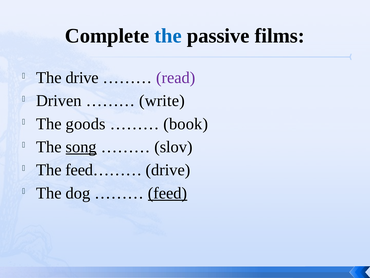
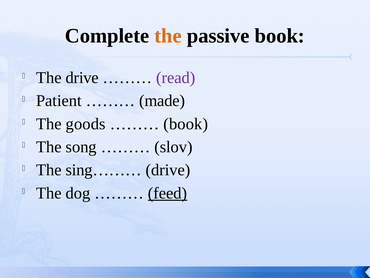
the colour: blue -> orange (168, 36)
passive films: films -> book (280, 36)
Driven: Driven -> Patient (59, 101)
write: write -> made (162, 101)
song underline: present -> none (81, 147)
feed………: feed……… -> sing……… (104, 170)
